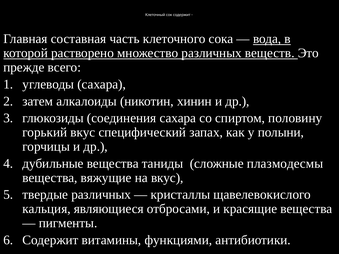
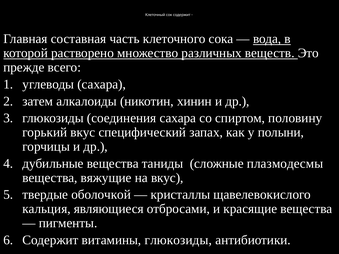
твердые различных: различных -> оболочкой (101, 195)
витамины функциями: функциями -> глюкозиды (178, 240)
